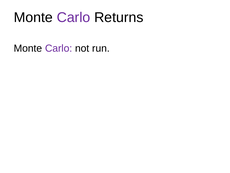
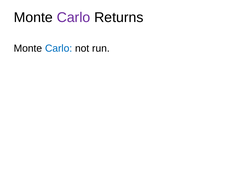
Carlo colour: purple -> blue (59, 48)
